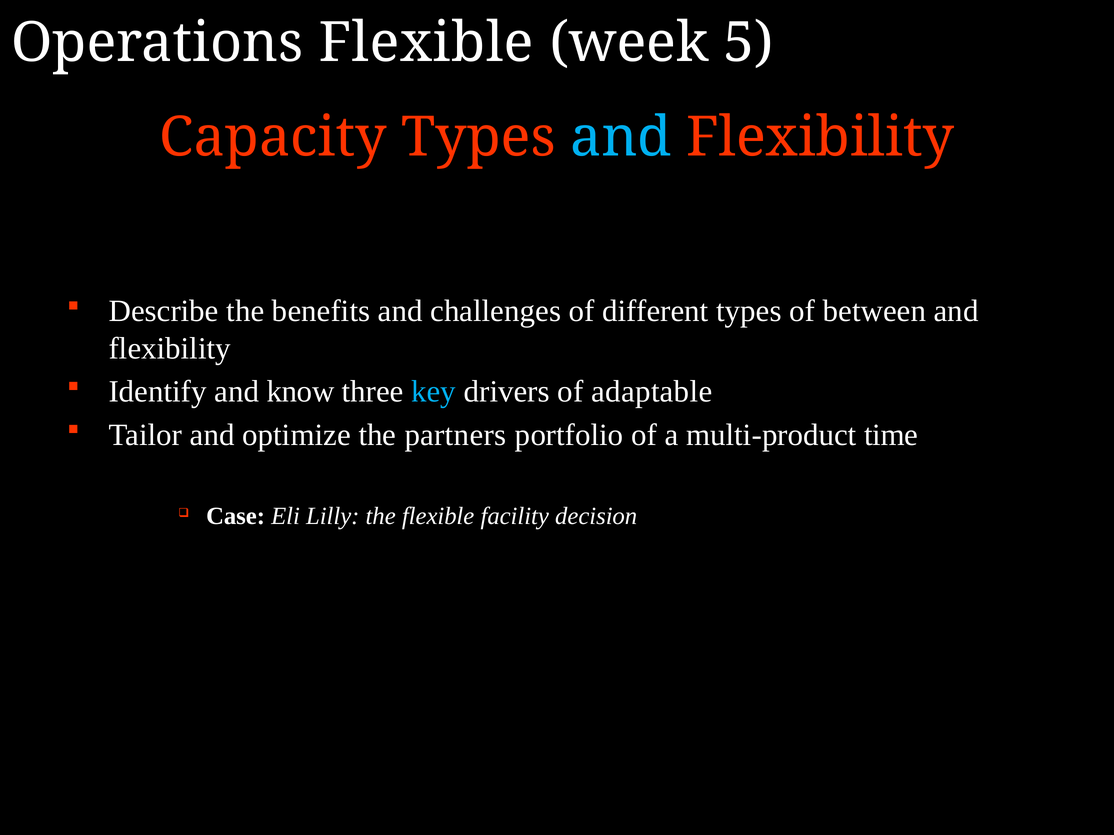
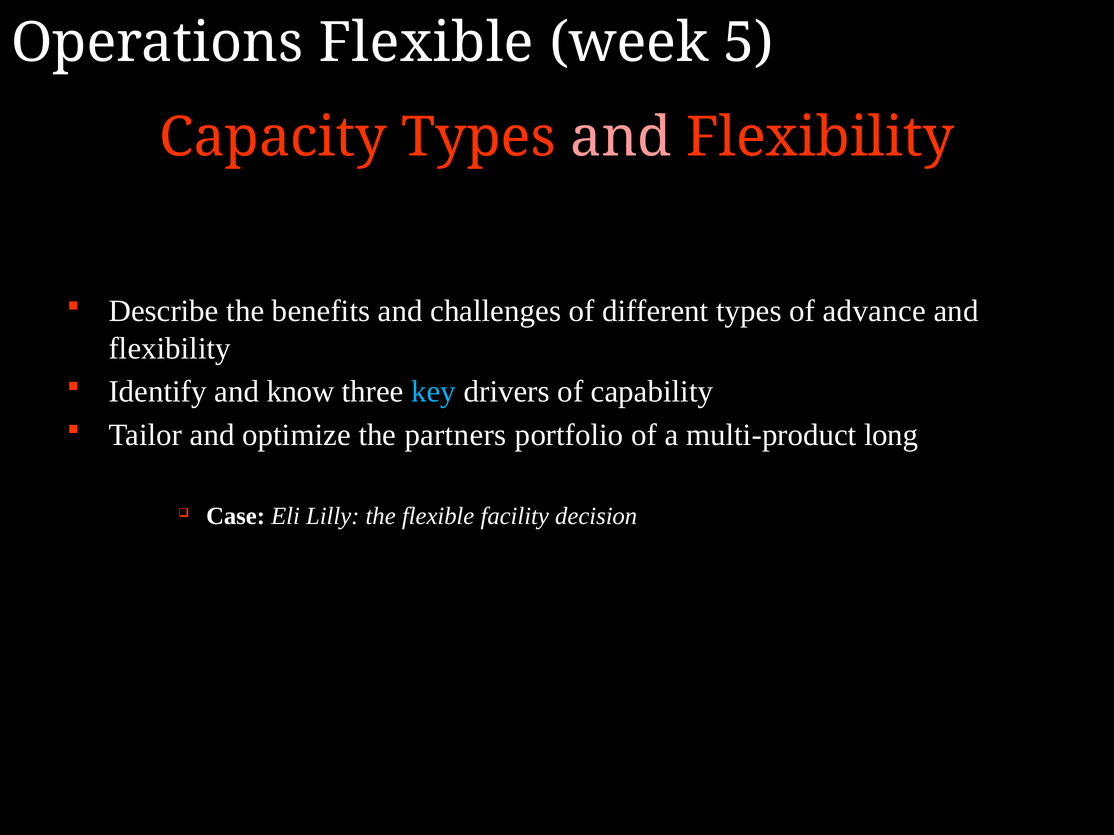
and colour: light blue -> pink (621, 138)
between: between -> advance (874, 311)
adaptable: adaptable -> capability (652, 392)
time: time -> long (891, 435)
